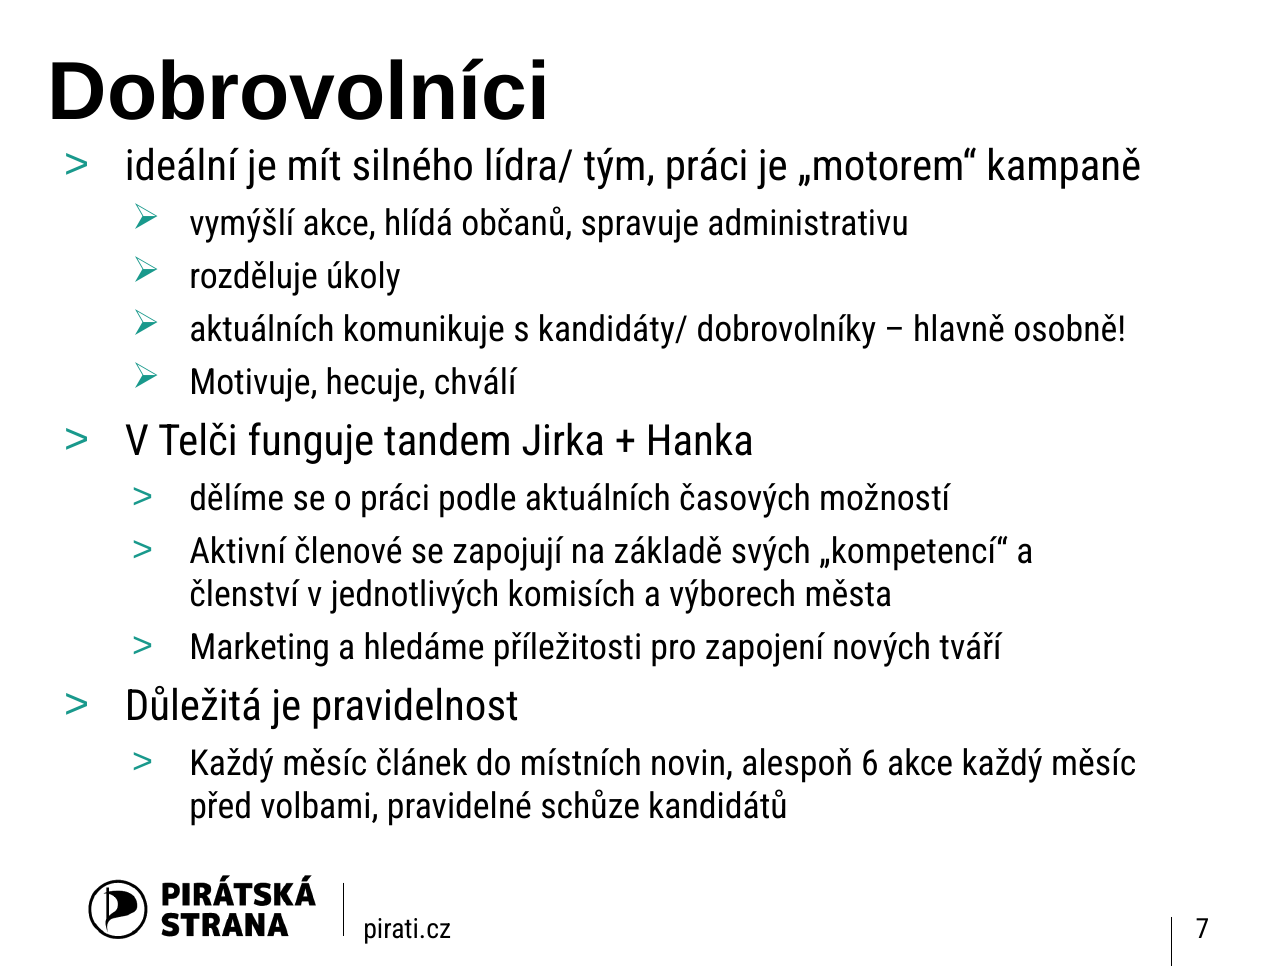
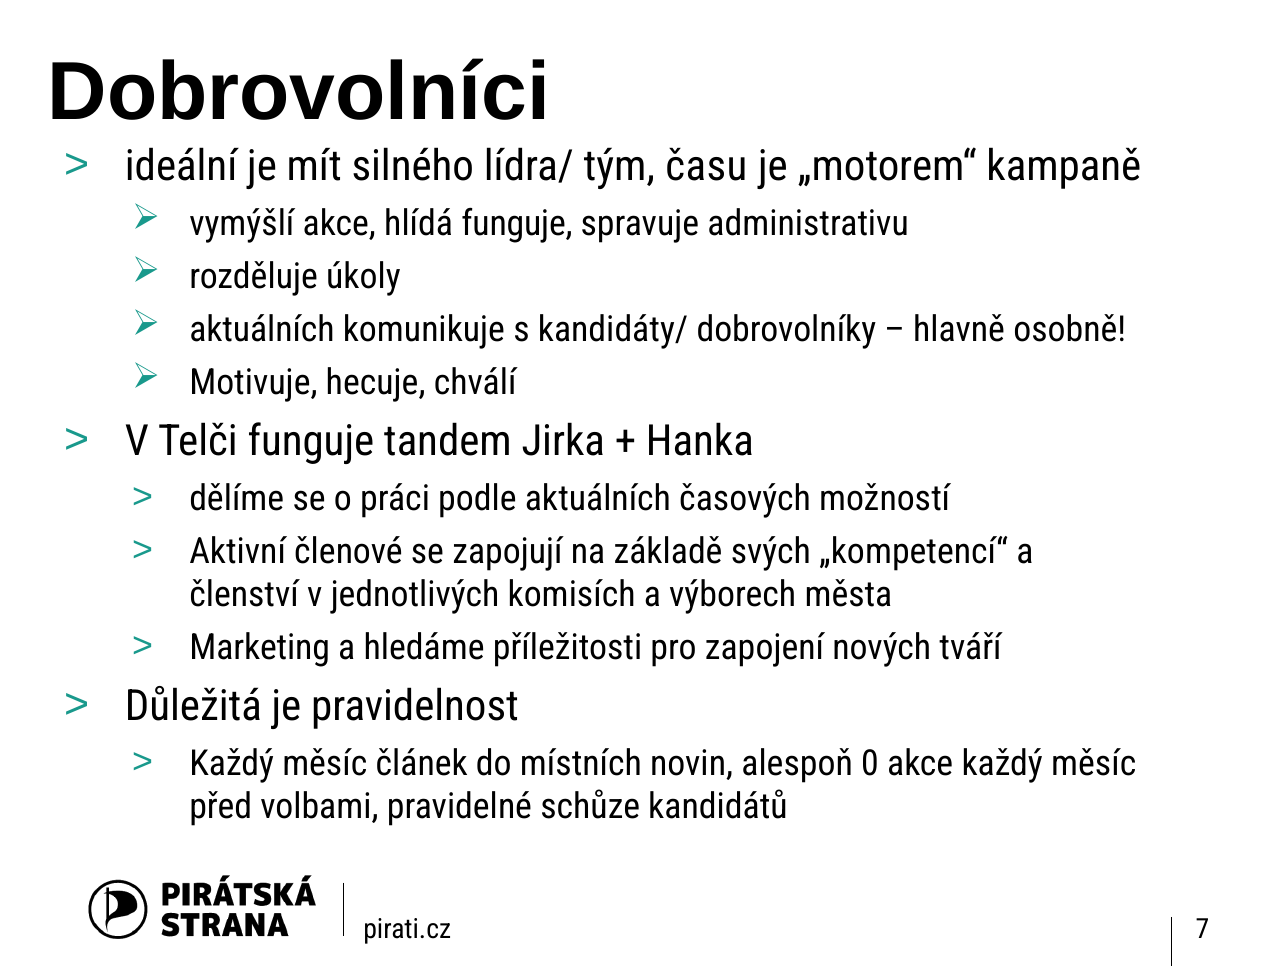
tým práci: práci -> času (706, 167)
hlídá občanů: občanů -> funguje (517, 223)
6: 6 -> 0 (870, 763)
